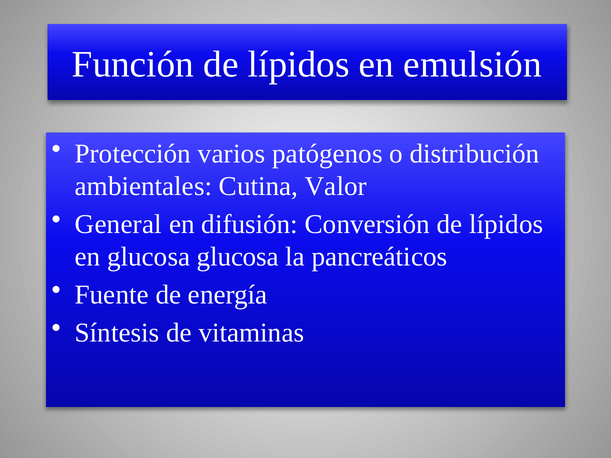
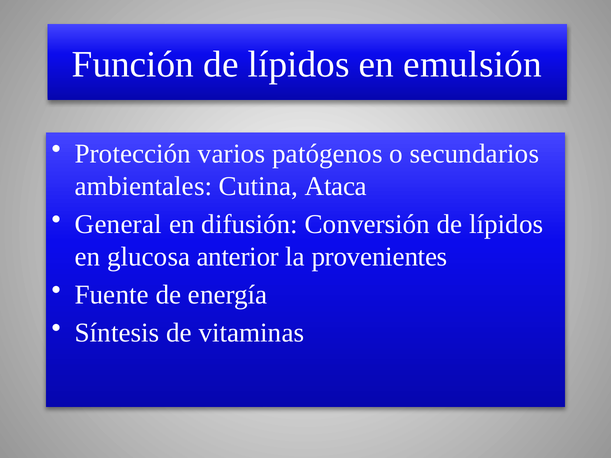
distribución: distribución -> secundarios (474, 154)
Valor: Valor -> Ataca (336, 186)
glucosa glucosa: glucosa -> anterior (238, 257)
pancreáticos: pancreáticos -> provenientes (380, 257)
